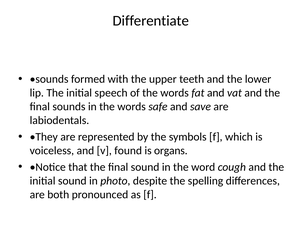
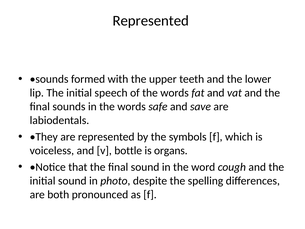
Differentiate: Differentiate -> Represented (151, 21)
found: found -> bottle (128, 150)
